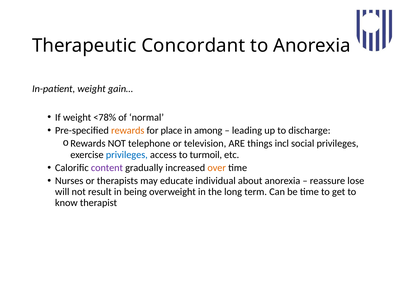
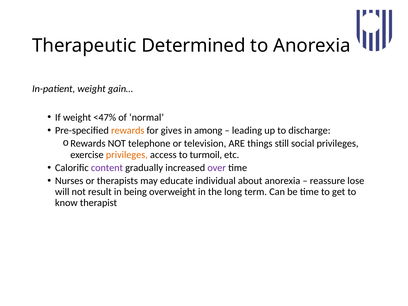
Concordant: Concordant -> Determined (193, 46)
<78%: <78% -> <47% (105, 117)
place: place -> gives (171, 130)
incl: incl -> still (282, 144)
privileges colour: blue -> orange (127, 155)
over colour: orange -> purple (217, 168)
